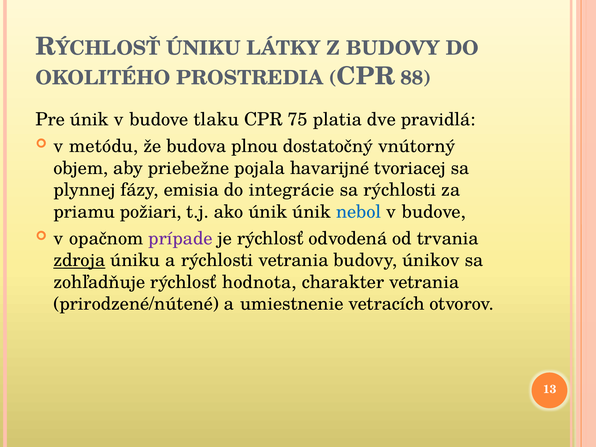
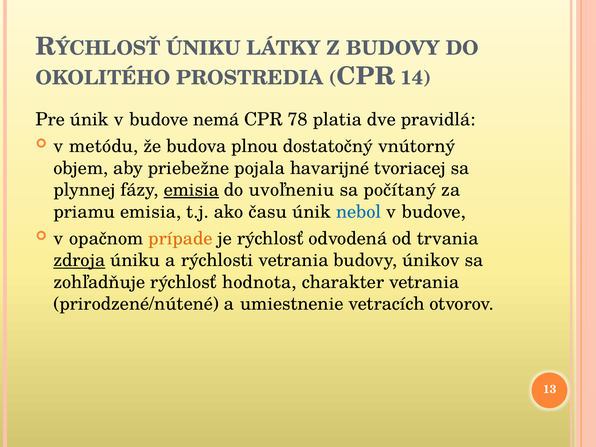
88: 88 -> 14 (416, 78)
tlaku: tlaku -> nemá (216, 119)
75: 75 -> 78 (298, 119)
emisia underline: none -> present (191, 190)
integrácie: integrácie -> uvoľneniu (292, 190)
sa rýchlosti: rýchlosti -> počítaný (400, 190)
priamu požiari: požiari -> emisia (151, 212)
ako únik: únik -> času (268, 212)
prípade colour: purple -> orange (180, 238)
